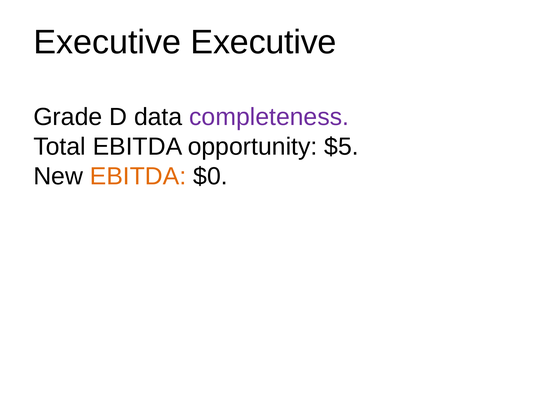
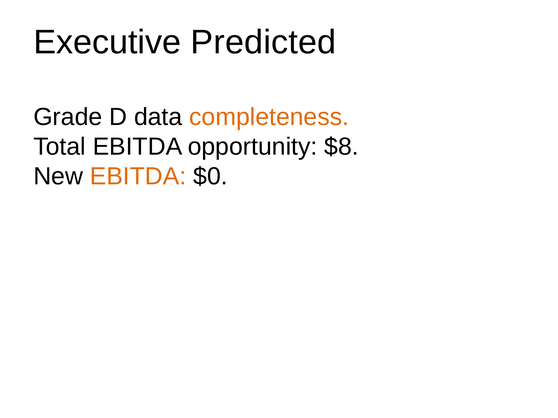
Executive Executive: Executive -> Predicted (263, 42)
completeness colour: purple -> orange (269, 117)
$5: $5 -> $8 (341, 147)
